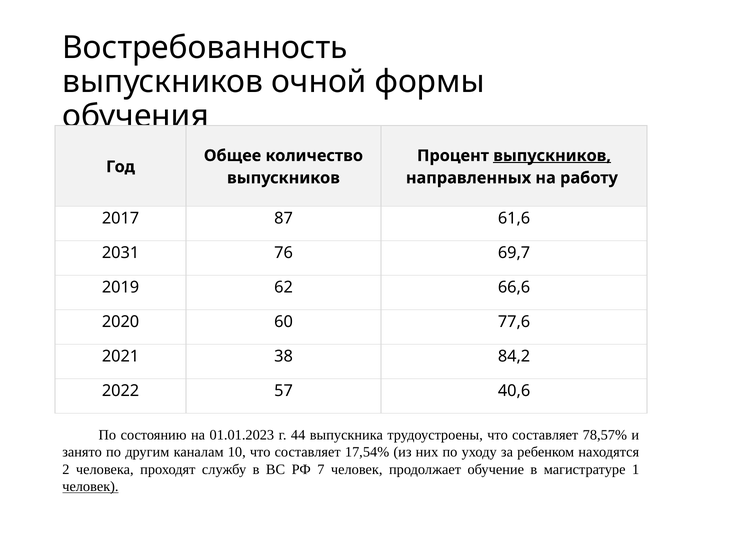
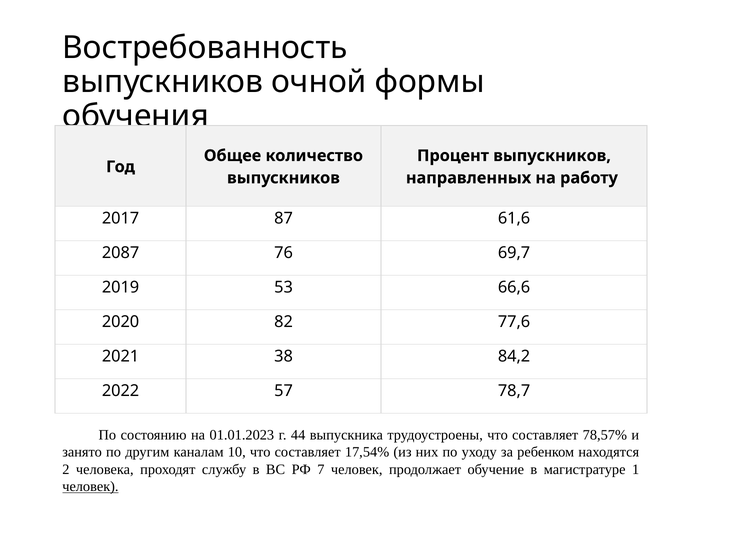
выпускников underline: present -> none (552, 156)
2031: 2031 -> 2087 (121, 253)
62: 62 -> 53 (284, 287)
60: 60 -> 82 (284, 322)
40,6: 40,6 -> 78,7 (514, 391)
